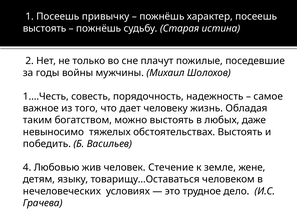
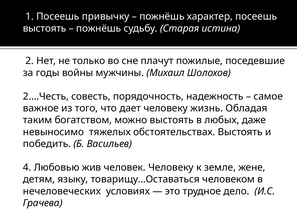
1.…Честь: 1.…Честь -> 2.…Честь (46, 97)
человек Стечение: Стечение -> Человеку (171, 168)
